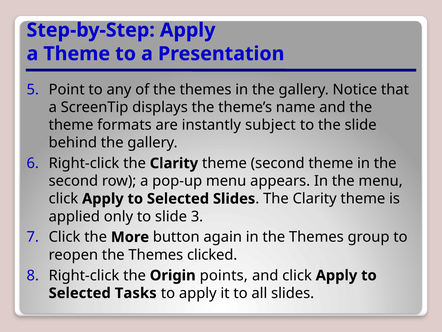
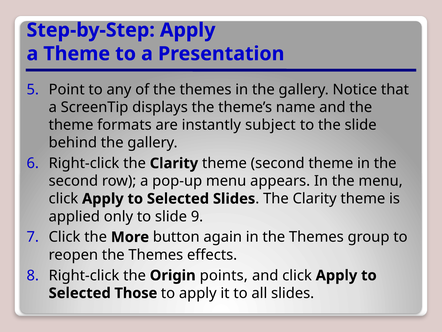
3: 3 -> 9 (197, 216)
clicked: clicked -> effects (212, 254)
Tasks: Tasks -> Those (136, 293)
